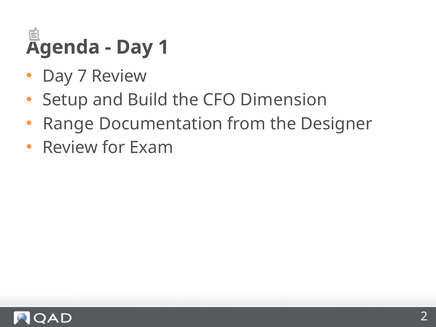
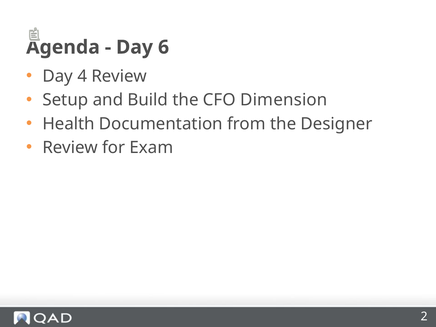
1: 1 -> 6 (164, 47)
7: 7 -> 4 (82, 76)
Range: Range -> Health (69, 124)
